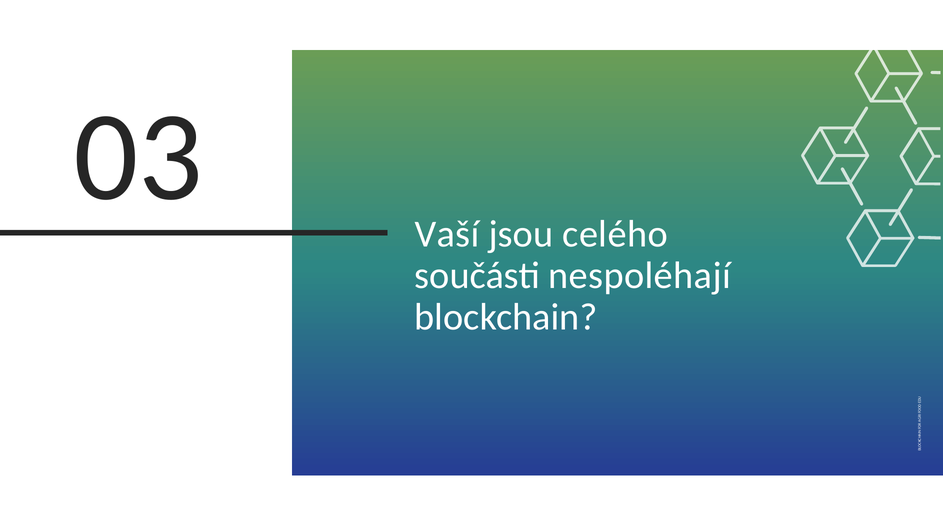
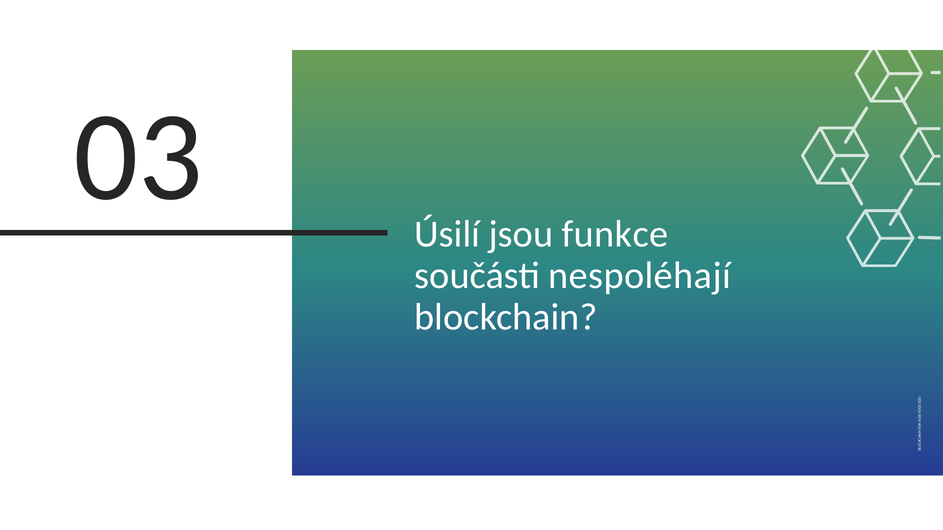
Vaší: Vaší -> Úsilí (447, 235)
celého: celého -> funkce (615, 235)
